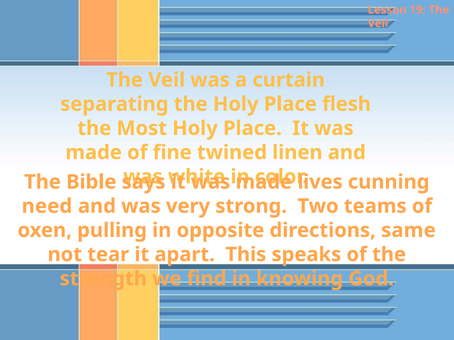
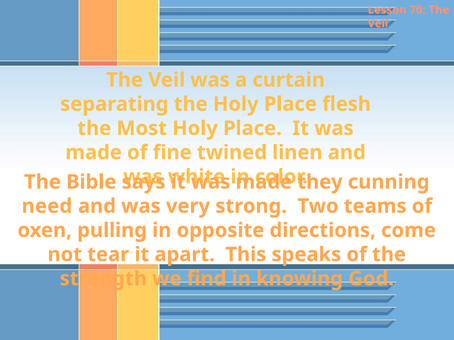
19: 19 -> 70 (418, 10)
lives: lives -> they (320, 182)
same: same -> come (408, 231)
